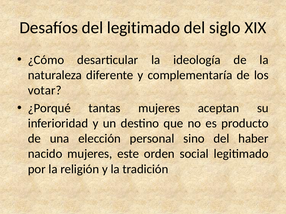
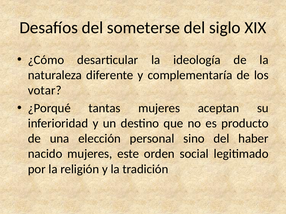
del legitimado: legitimado -> someterse (143, 28)
